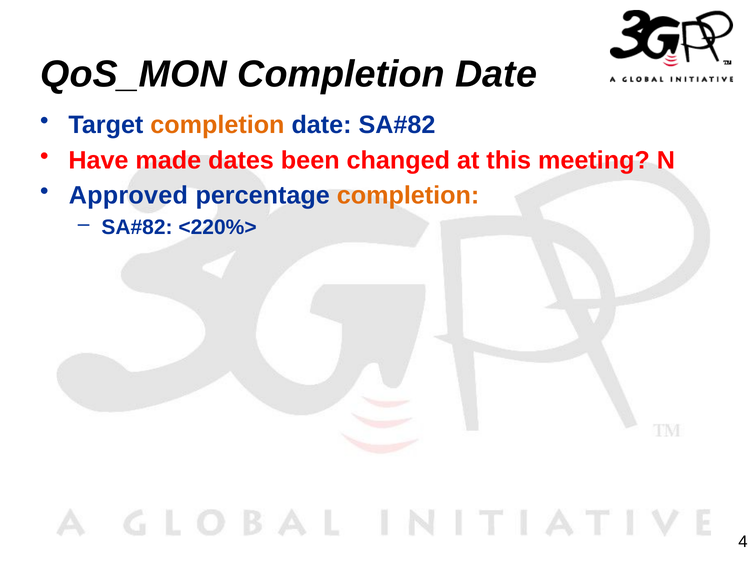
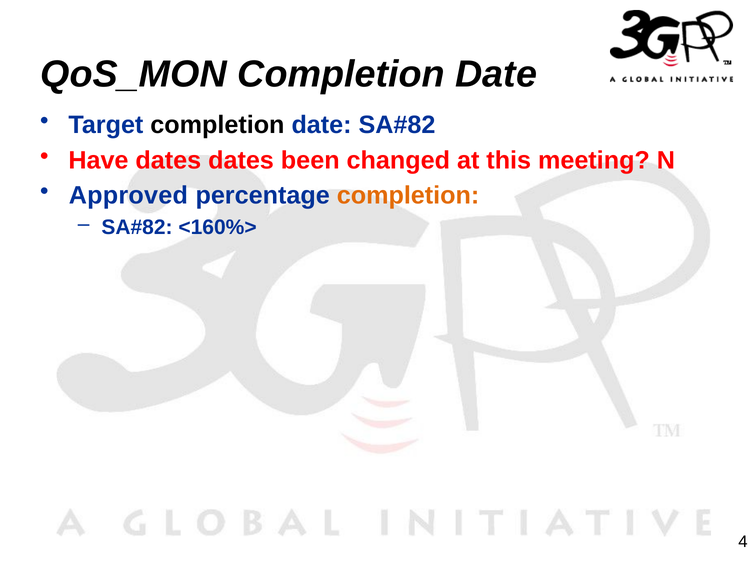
completion colour: orange -> black (217, 125)
Have made: made -> dates (168, 160)
<220%>: <220%> -> <160%> (218, 227)
